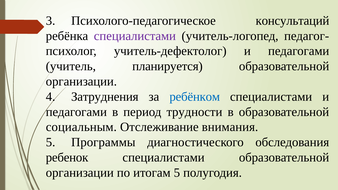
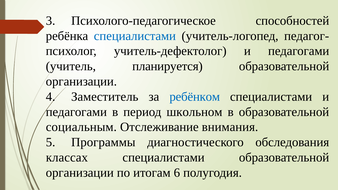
консультаций: консультаций -> способностей (292, 21)
специалистами colour: purple -> blue (135, 36)
Затруднения: Затруднения -> Заместитель (105, 97)
трудности: трудности -> школьном (194, 112)
ребенок: ребенок -> классах (67, 158)
итогам 5: 5 -> 6 (177, 173)
